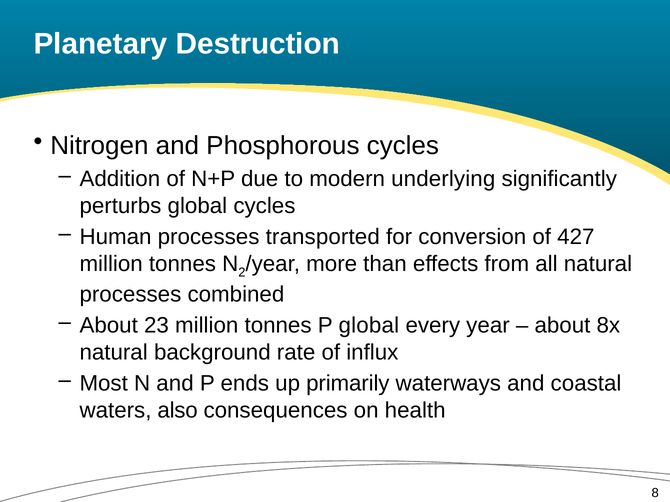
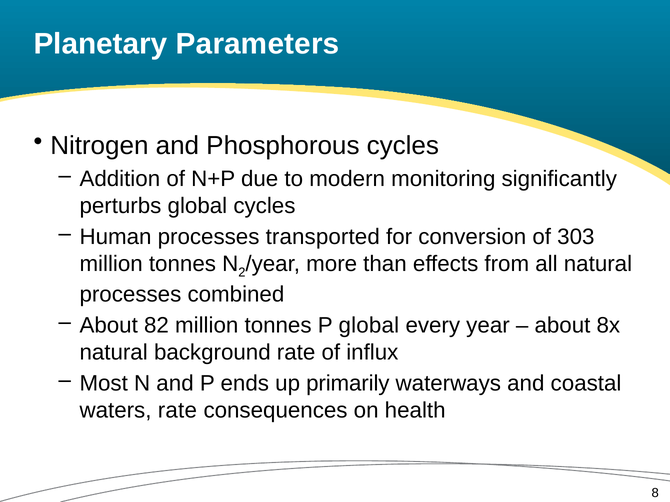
Destruction: Destruction -> Parameters (258, 44)
underlying: underlying -> monitoring (443, 179)
427: 427 -> 303 (576, 237)
23: 23 -> 82 (156, 326)
waters also: also -> rate (177, 411)
